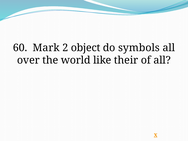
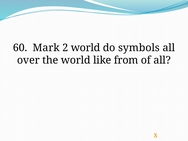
2 object: object -> world (86, 48)
their: their -> from (126, 60)
